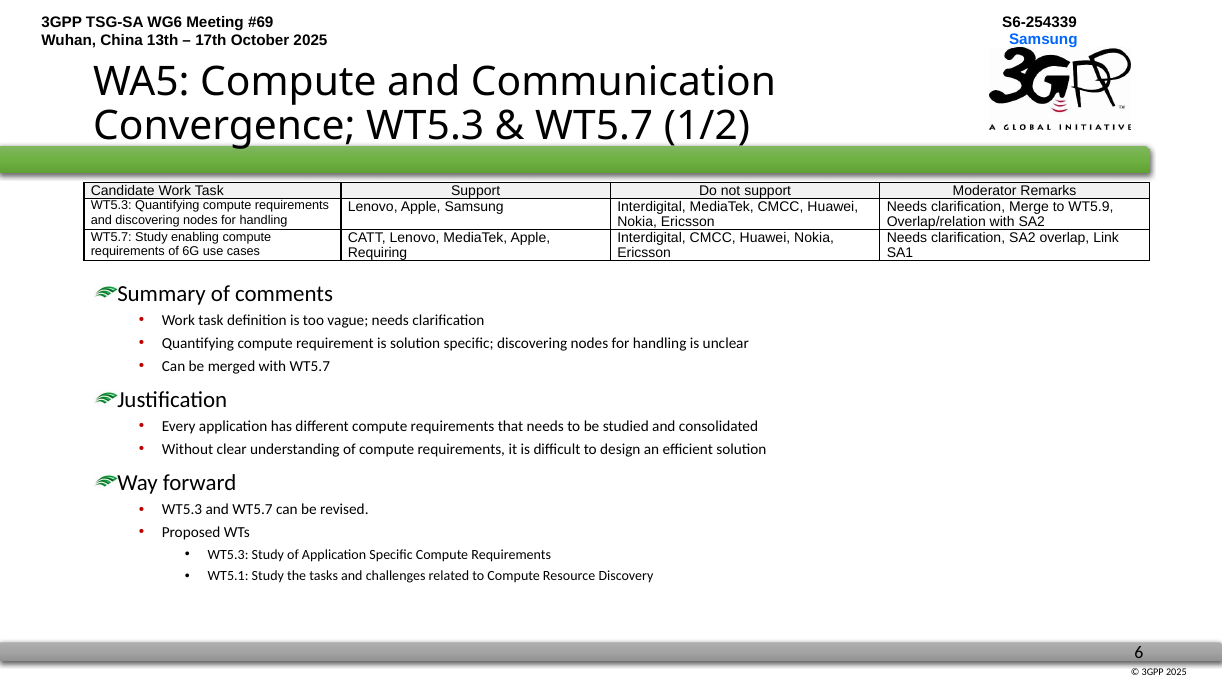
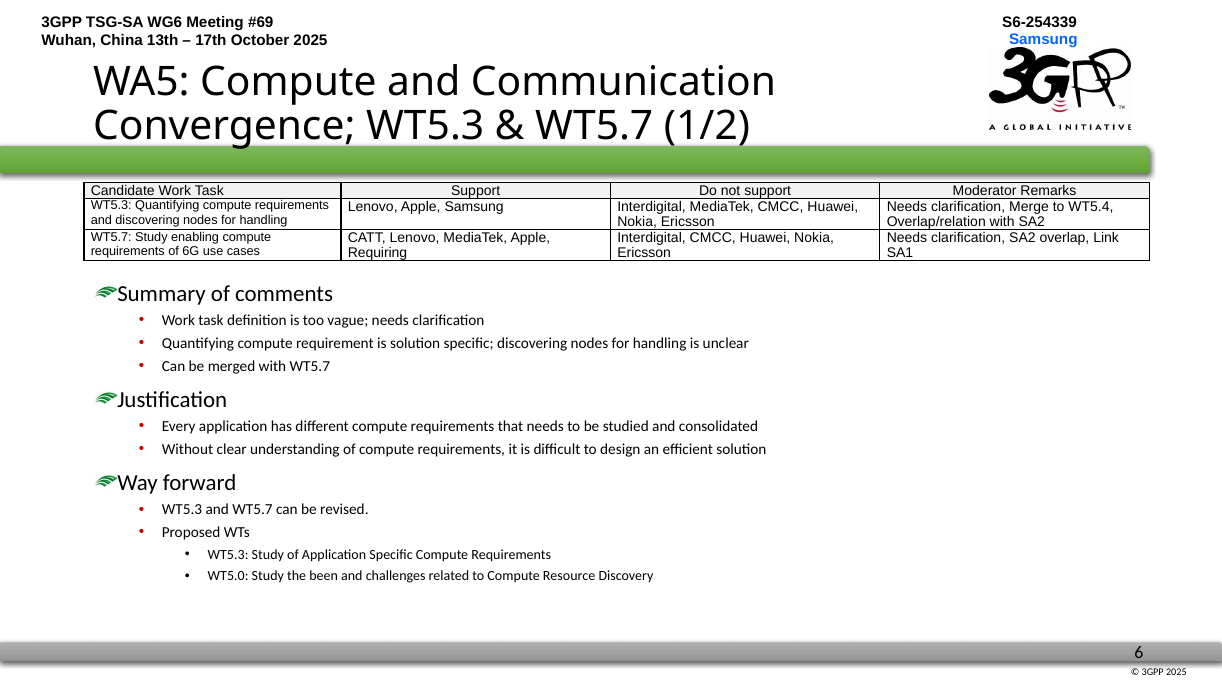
WT5.9: WT5.9 -> WT5.4 (1091, 207)
WT5.1: WT5.1 -> WT5.0 (228, 576)
tasks: tasks -> been (324, 576)
